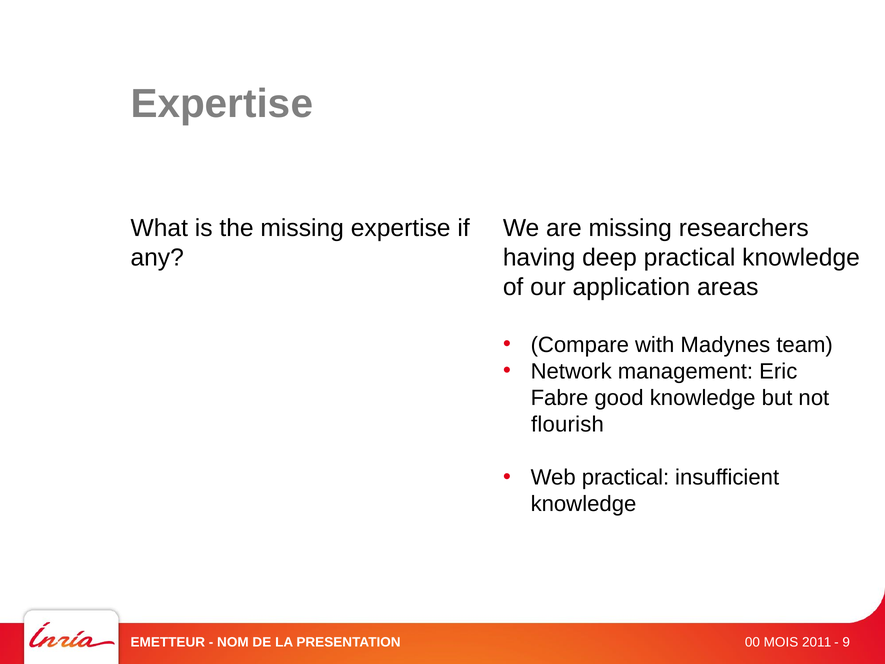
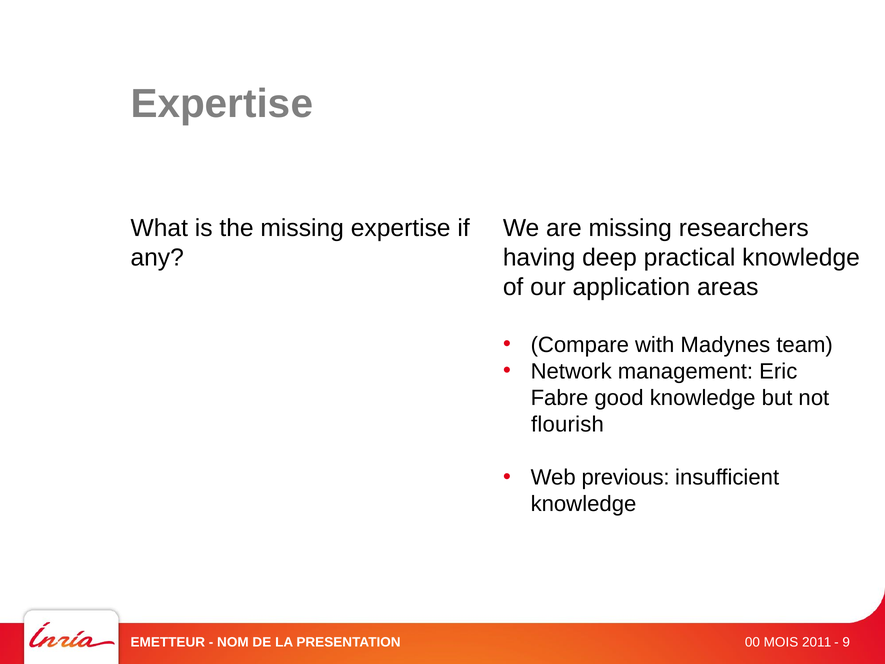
Web practical: practical -> previous (626, 477)
